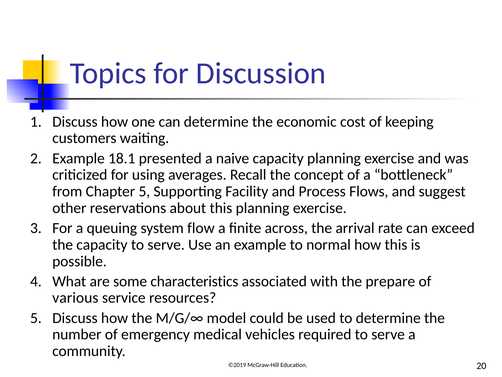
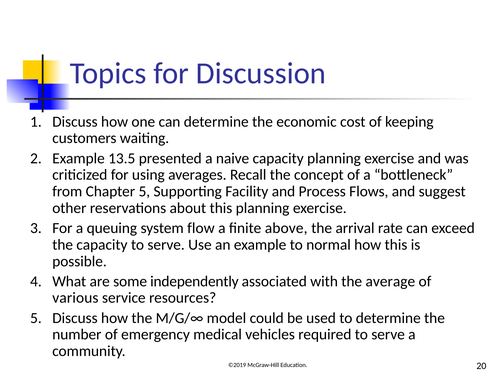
18.1: 18.1 -> 13.5 (122, 158)
across: across -> above (286, 228)
characteristics: characteristics -> independently (194, 281)
prepare: prepare -> average (390, 281)
